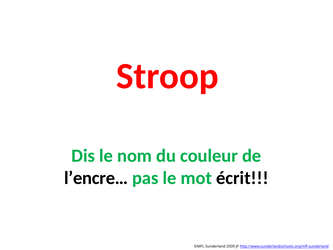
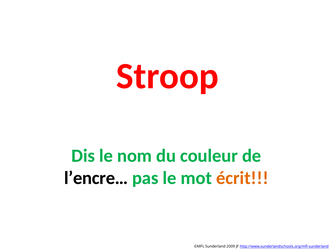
écrit colour: black -> orange (242, 178)
